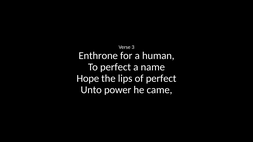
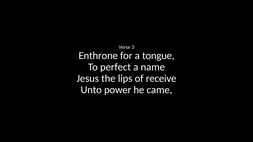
human: human -> tongue (158, 56)
Hope: Hope -> Jesus (88, 79)
of perfect: perfect -> receive (161, 79)
